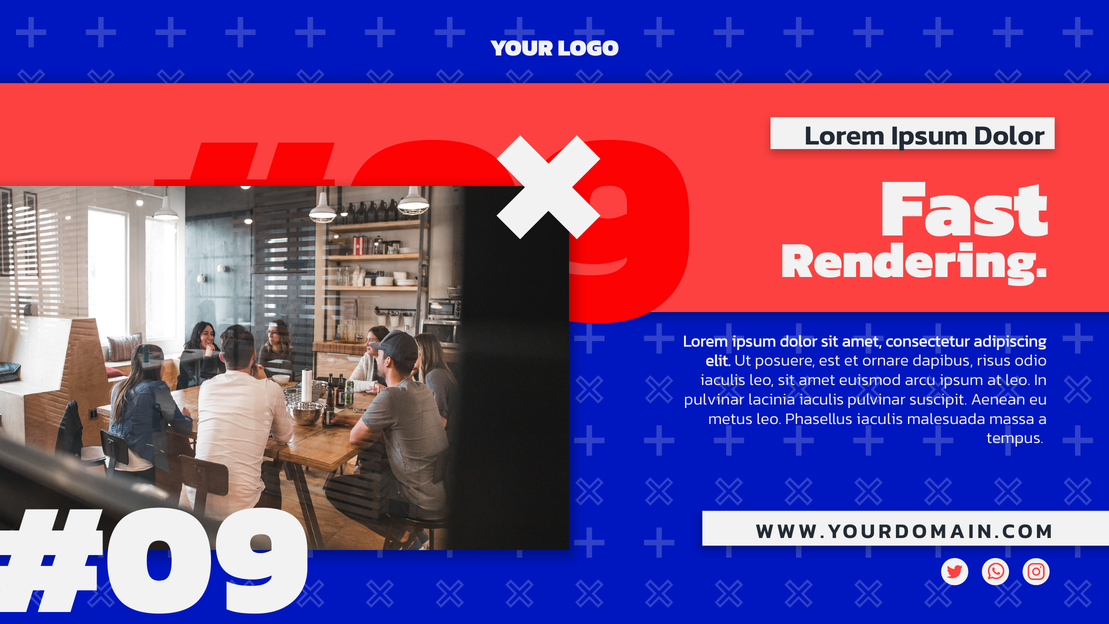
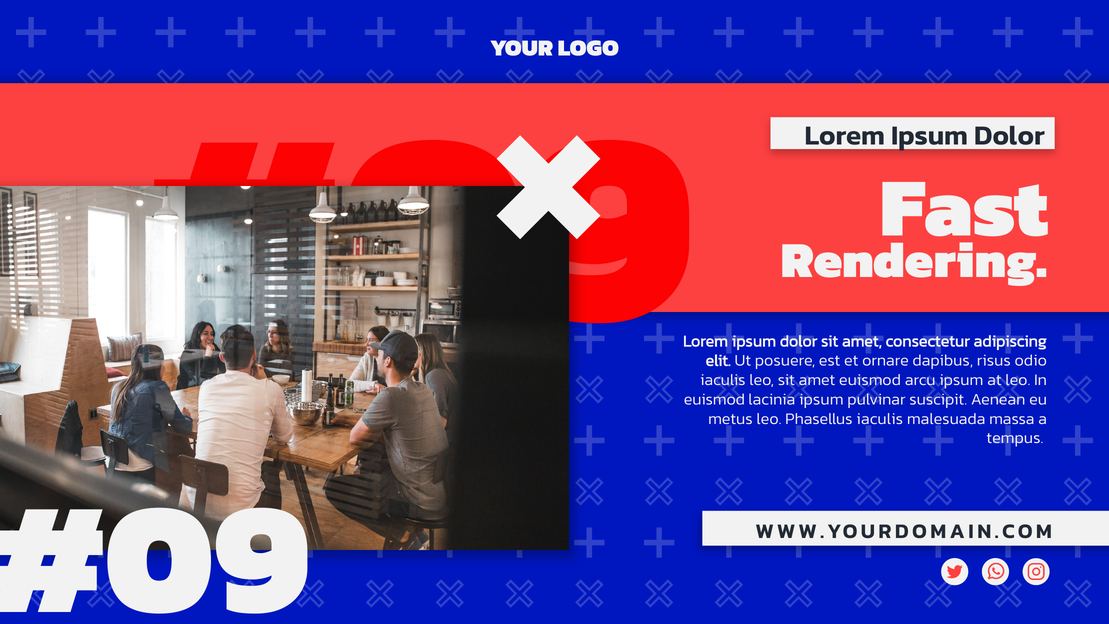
pulvinar: pulvinar -> euismod (714, 399)
lacinia iaculis: iaculis -> ipsum (821, 399)
